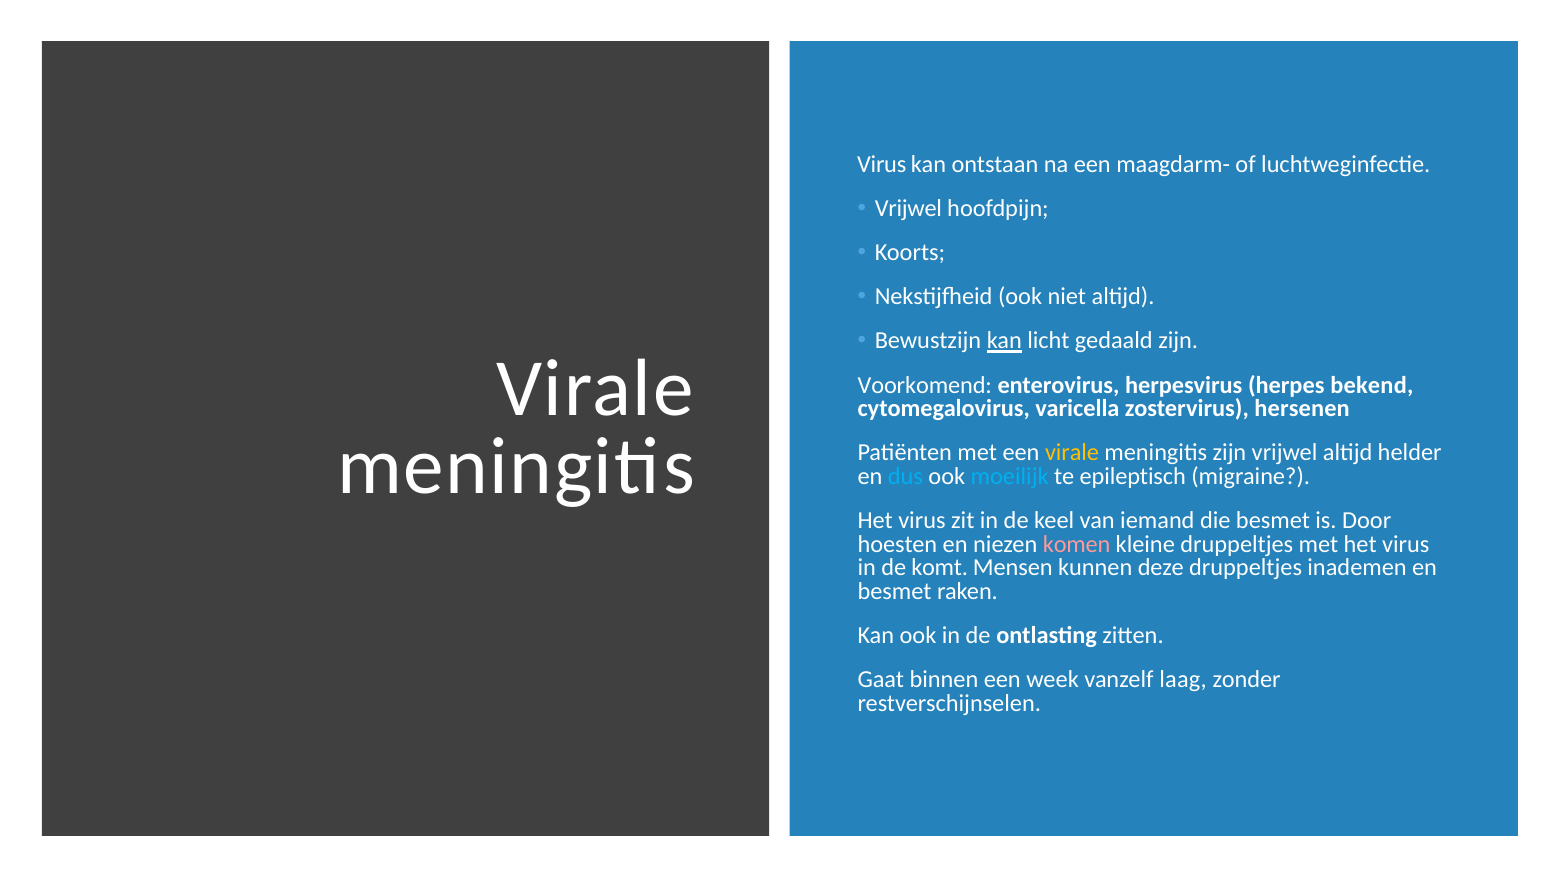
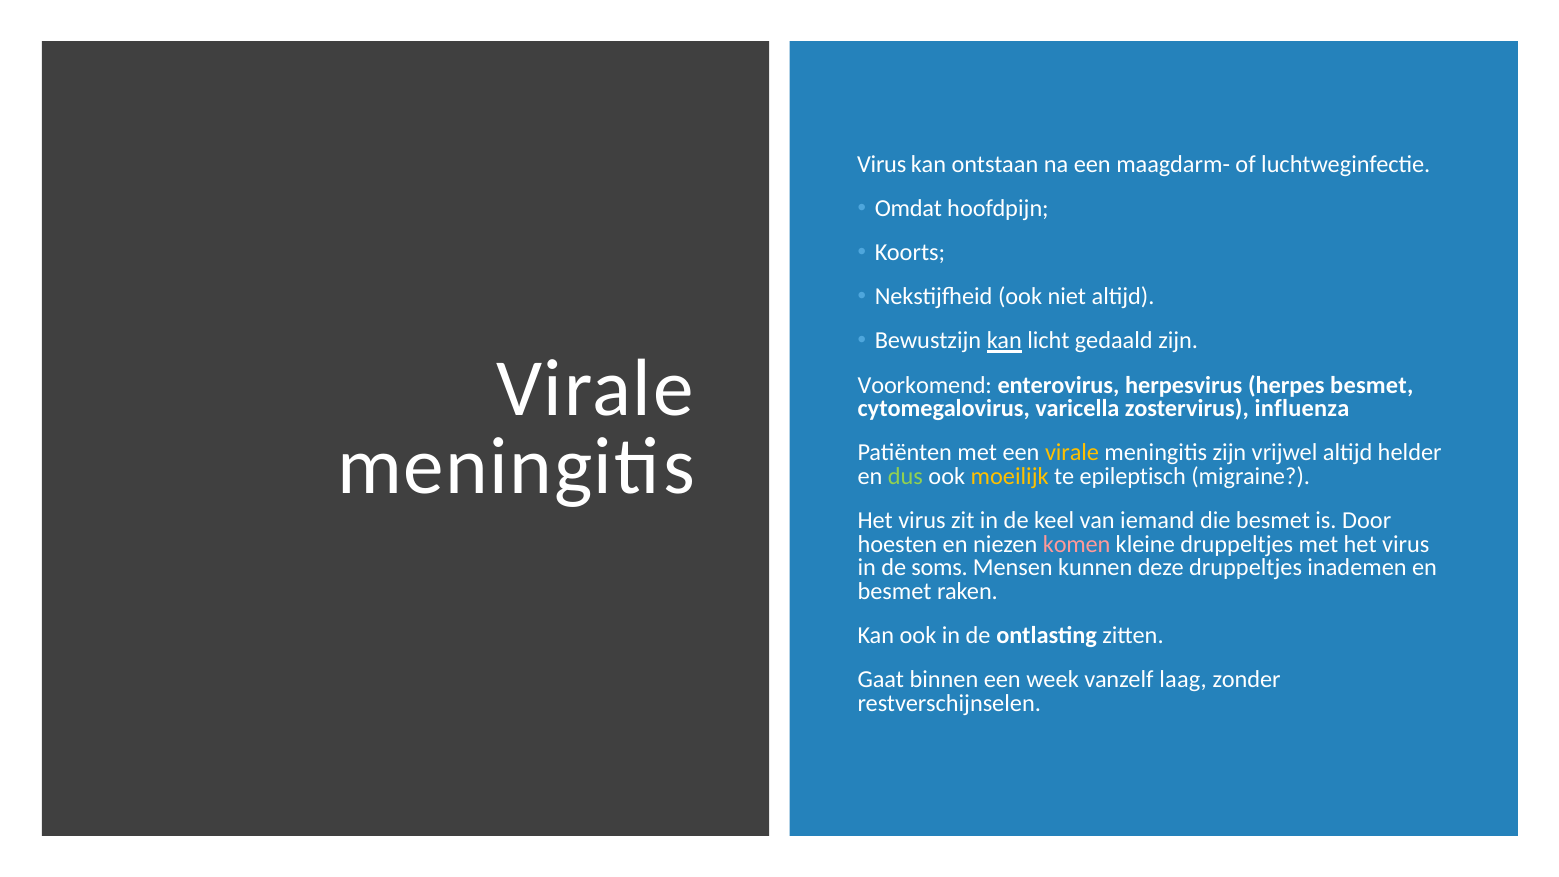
Vrijwel: Vrijwel -> Omdat (908, 209)
herpes bekend: bekend -> besmet (1372, 385)
hersenen: hersenen -> influenza (1302, 409)
dus colour: light blue -> light green (905, 476)
moeilijk colour: light blue -> yellow (1010, 476)
komt: komt -> soms (940, 568)
